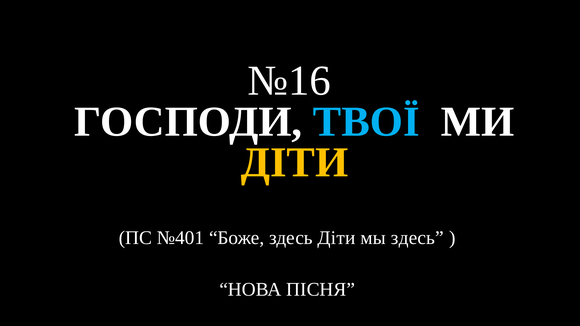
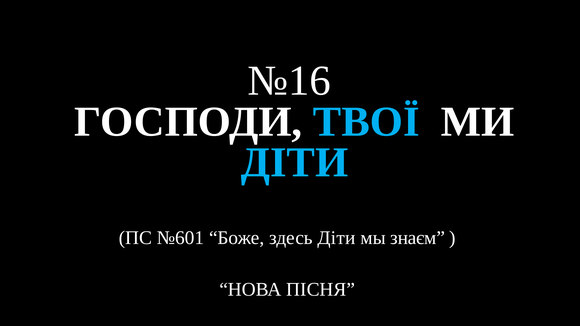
ДІТИ colour: yellow -> light blue (294, 163)
№401: №401 -> №601 (180, 238)
мы здесь: здесь -> знаєм (418, 238)
